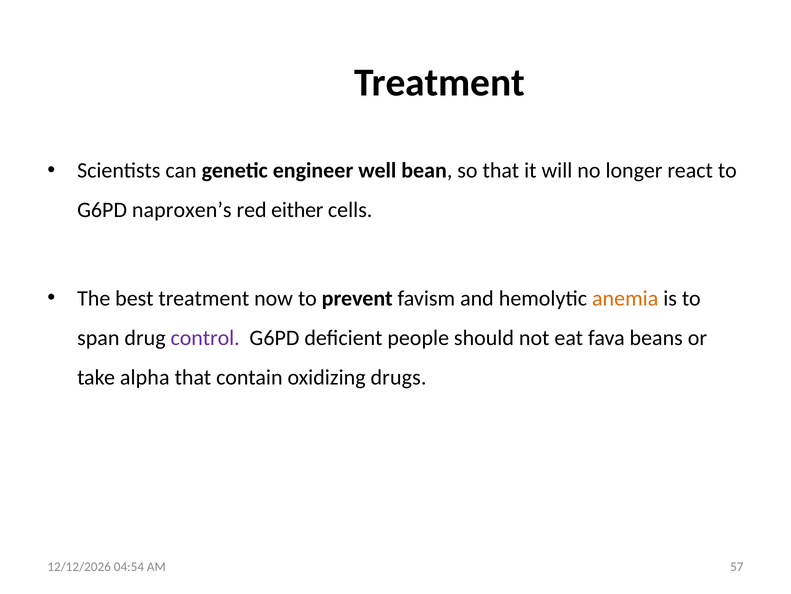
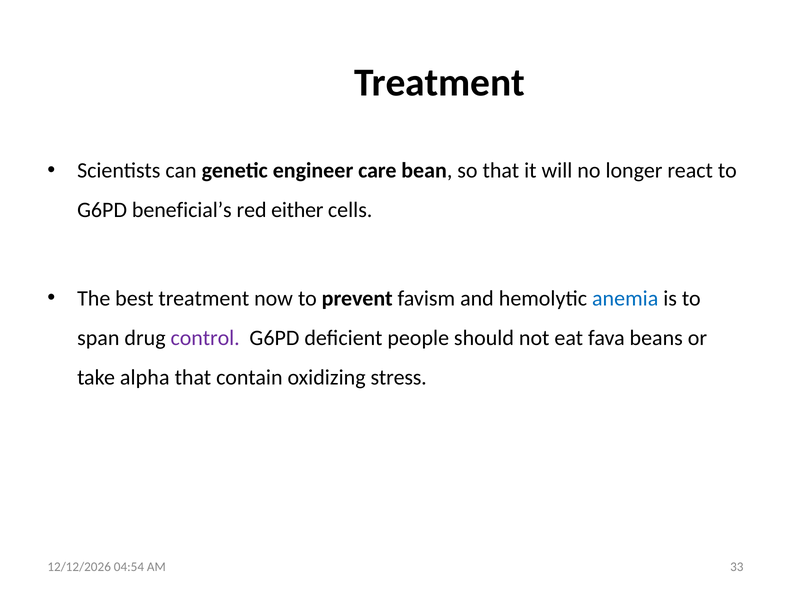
well: well -> care (377, 170)
naproxen’s: naproxen’s -> beneficial’s (182, 210)
anemia colour: orange -> blue (625, 298)
drugs: drugs -> stress (399, 377)
57: 57 -> 33 (737, 566)
